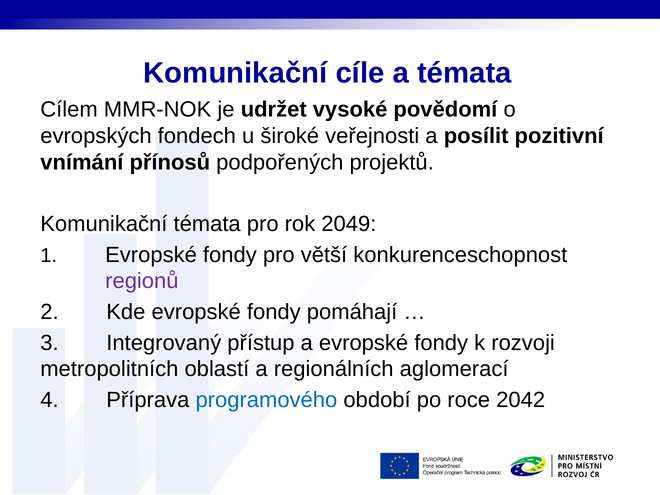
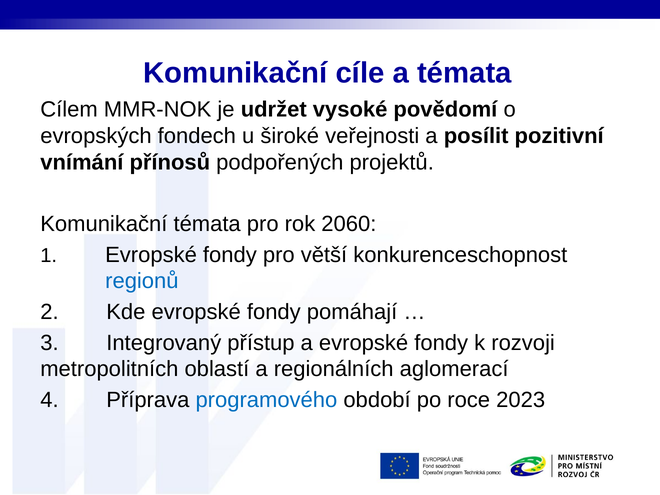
2049: 2049 -> 2060 (349, 224)
regionů colour: purple -> blue (142, 281)
2042: 2042 -> 2023 (521, 400)
